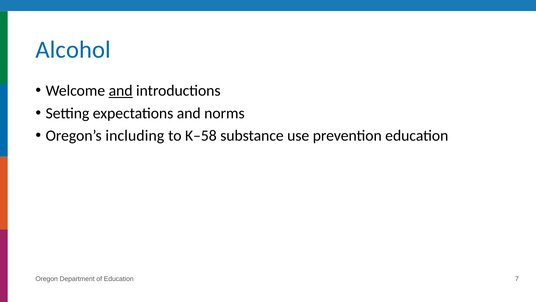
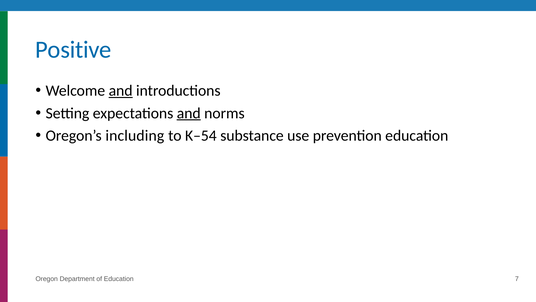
Alcohol: Alcohol -> Positive (73, 50)
and underline: none -> present (189, 113)
K–58: K–58 -> K–54 (201, 135)
